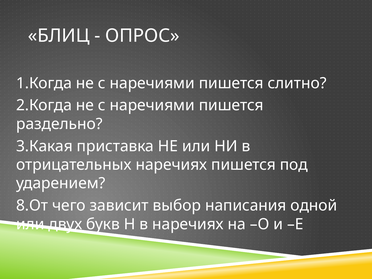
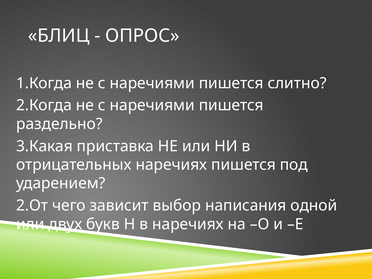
8.От: 8.От -> 2.От (32, 206)
